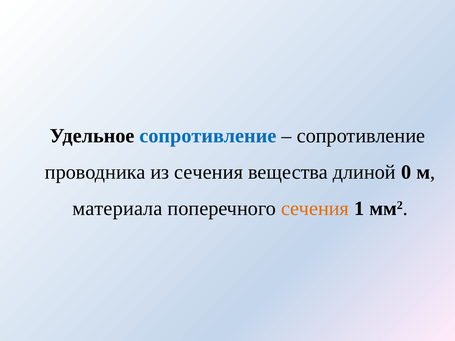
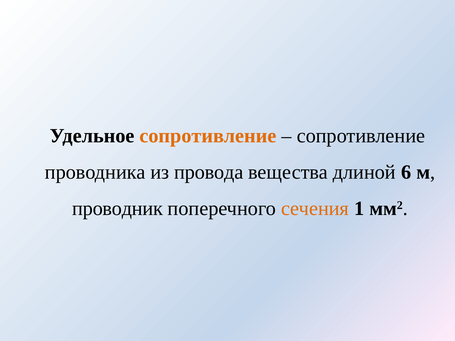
сопротивление colour: blue -> orange (208, 136)
из сечения: сечения -> провода (209, 172)
0: 0 -> 6 (406, 172)
материала: материала -> проводник (118, 209)
